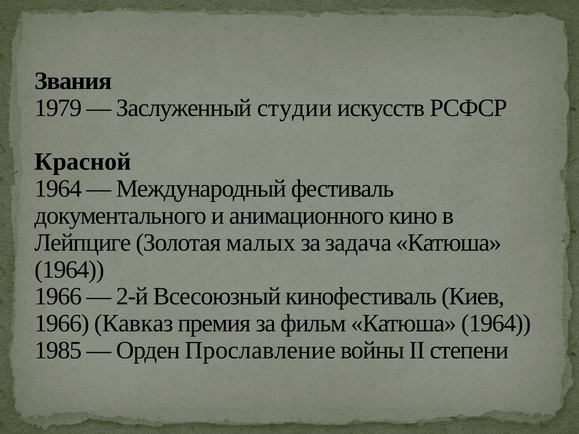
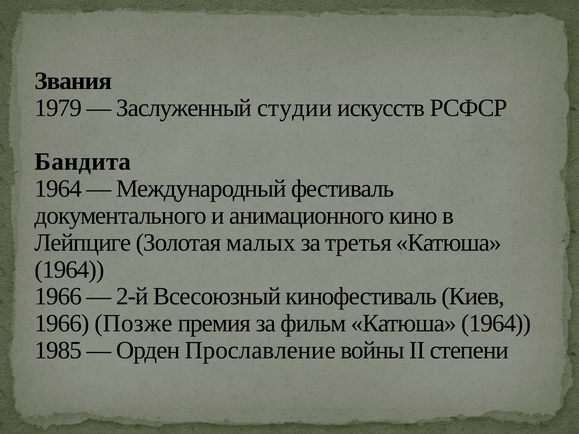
Красной: Красной -> Бандита (83, 162)
задача: задача -> третья (358, 243)
Кавказ: Кавказ -> Позже (133, 324)
